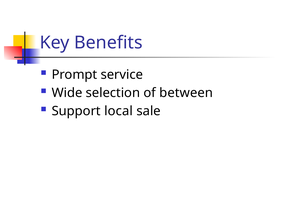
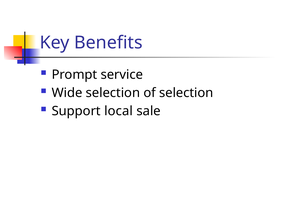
of between: between -> selection (186, 93)
